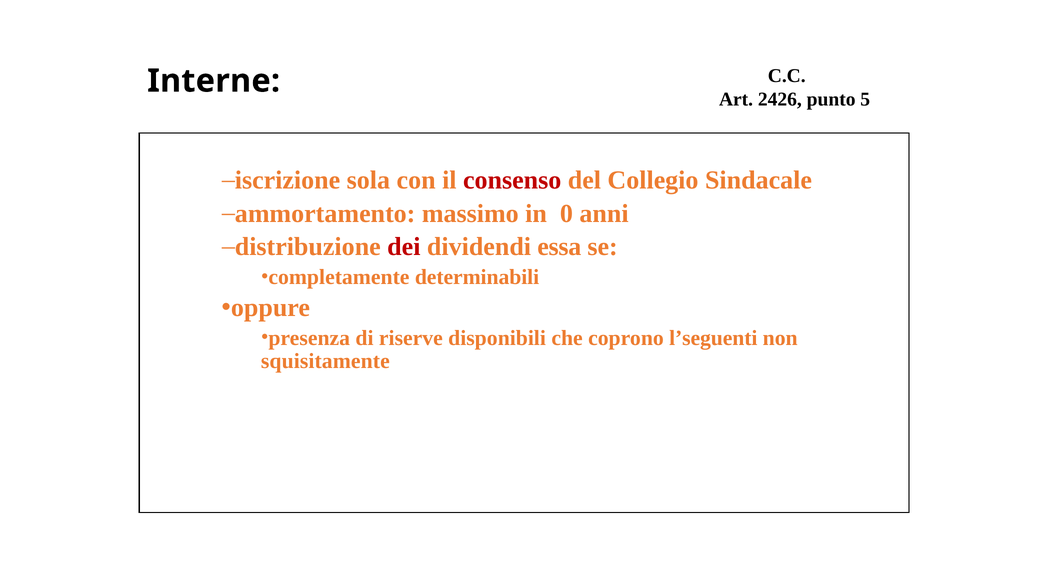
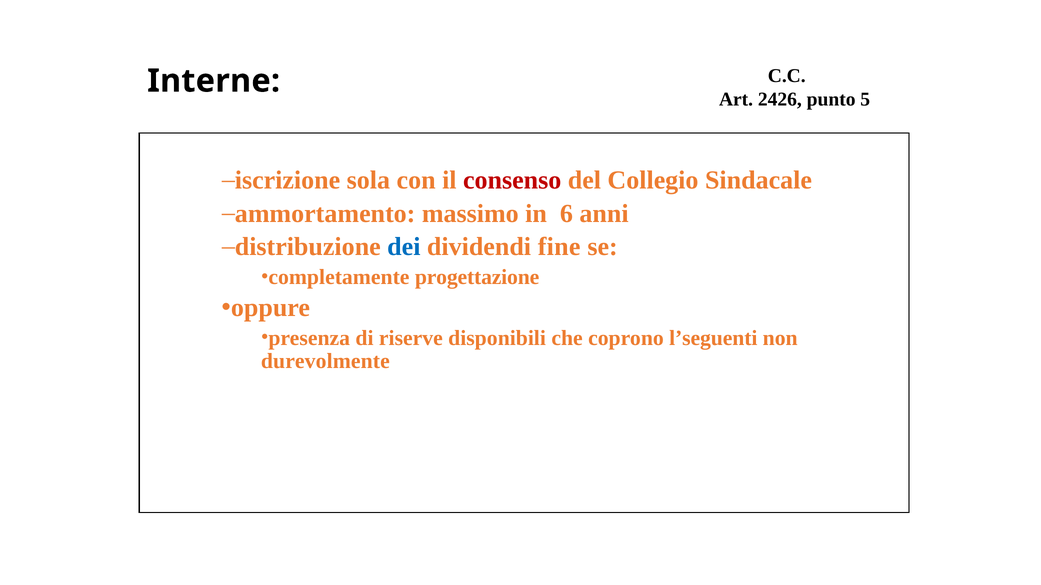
0: 0 -> 6 (566, 214)
dei colour: red -> blue (404, 247)
essa: essa -> fine (559, 247)
determinabili: determinabili -> progettazione (477, 277)
squisitamente: squisitamente -> durevolmente (325, 362)
